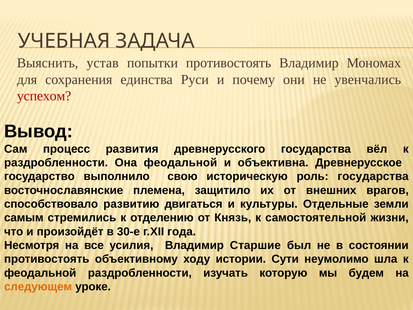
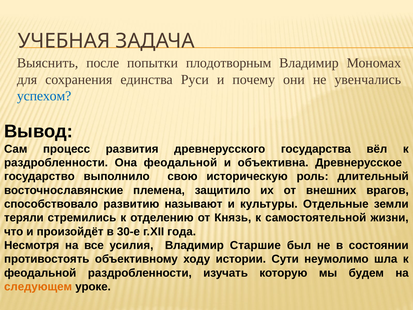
устав: устав -> после (103, 63)
попытки противостоять: противостоять -> плодотворным (229, 63)
успехом colour: red -> blue (44, 96)
роль государства: государства -> длительный (373, 176)
двигаться: двигаться -> называют (193, 204)
самым: самым -> теряли (24, 218)
